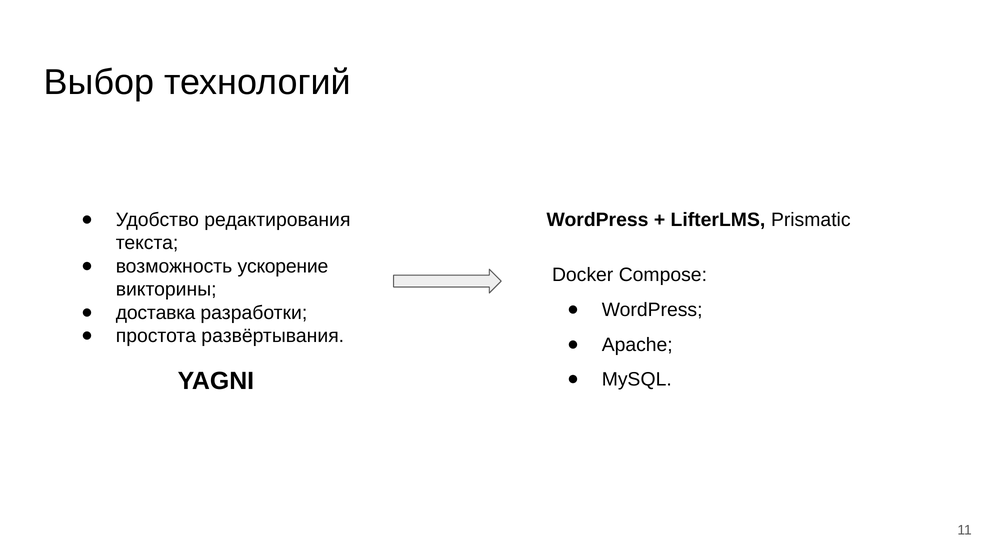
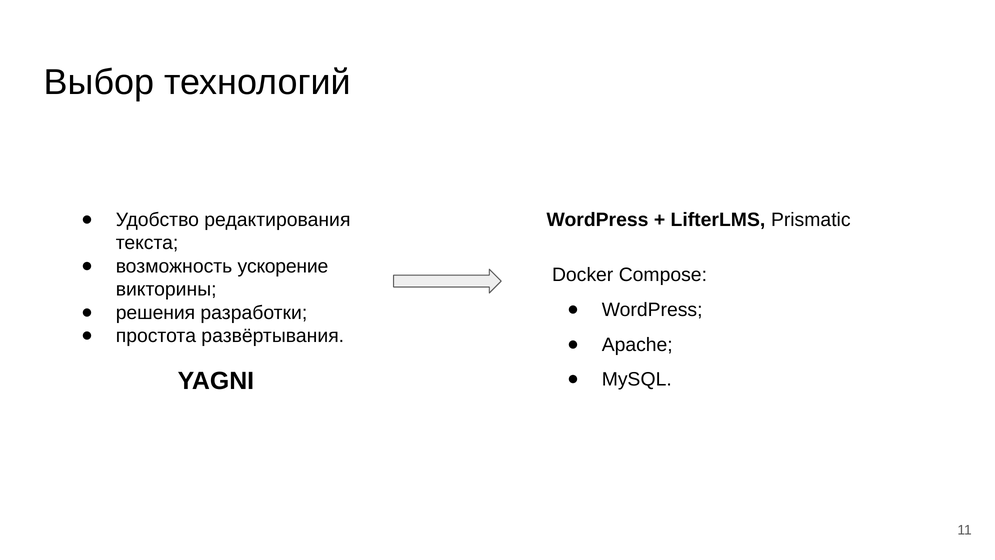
доставка: доставка -> решения (155, 313)
